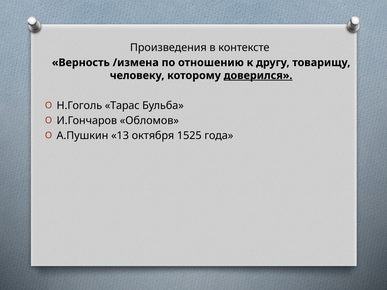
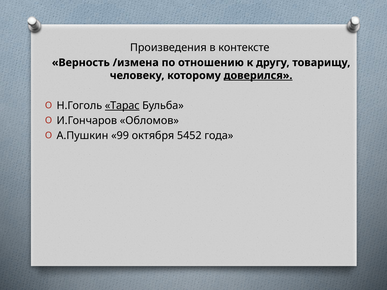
Тарас underline: none -> present (122, 106)
13: 13 -> 99 (120, 136)
1525: 1525 -> 5452 (189, 136)
